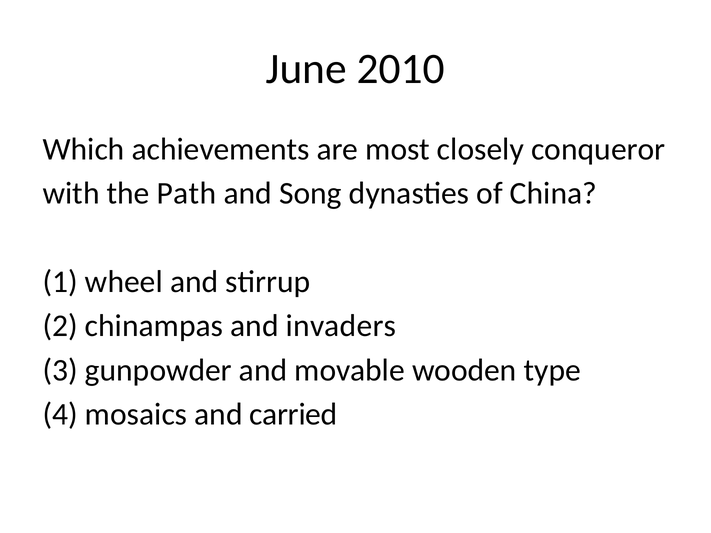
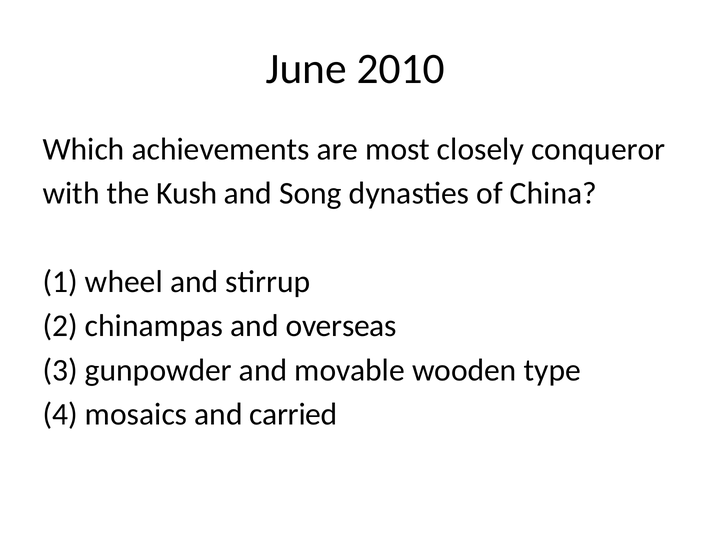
Path: Path -> Kush (187, 193)
invaders: invaders -> overseas (341, 326)
